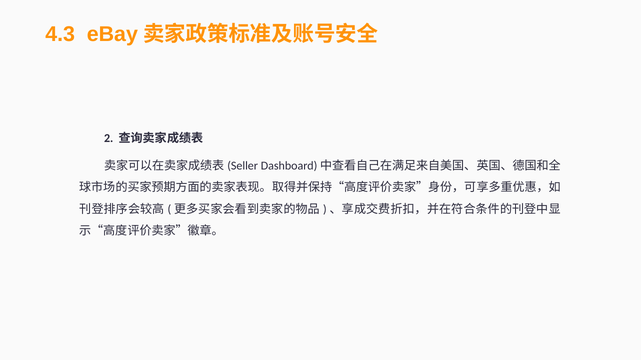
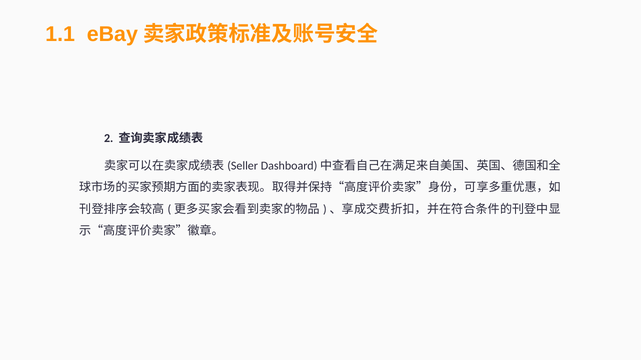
4.3: 4.3 -> 1.1 (60, 34)
